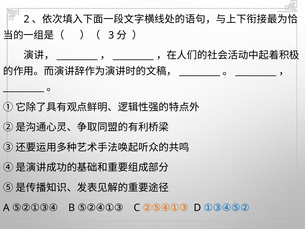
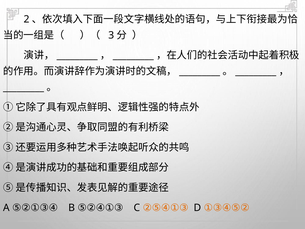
①③④⑤② colour: blue -> orange (227, 208)
